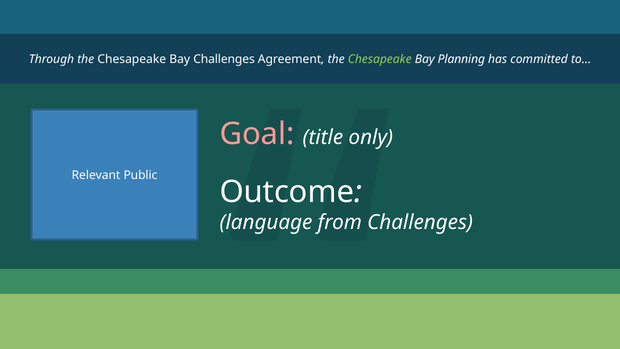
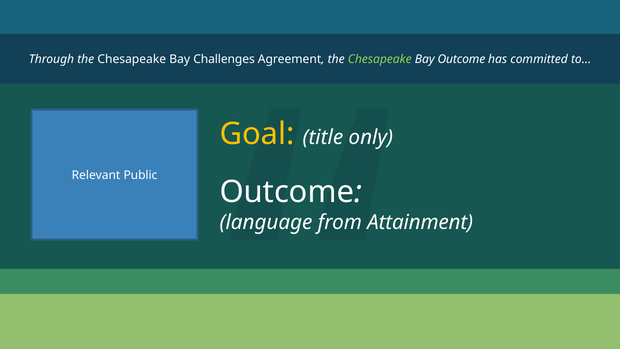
Bay Planning: Planning -> Outcome (461, 59)
Goal colour: pink -> yellow (257, 134)
from Challenges: Challenges -> Attainment (420, 222)
